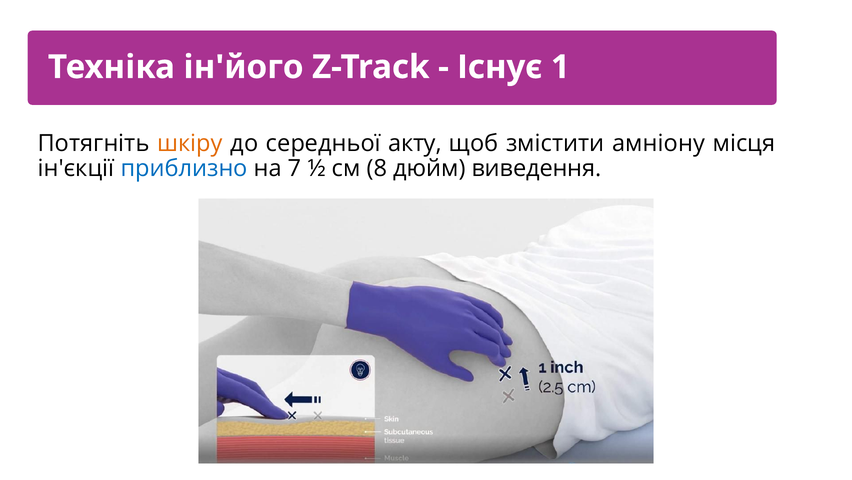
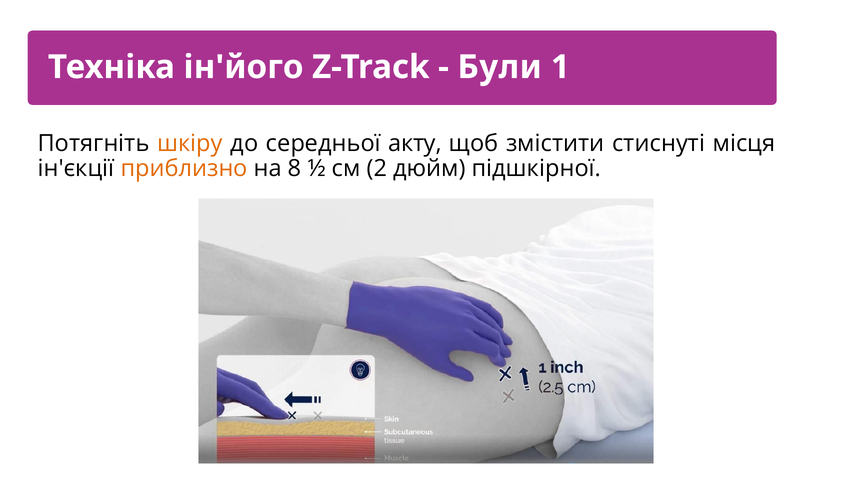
Існує: Існує -> Були (500, 67)
амніону: амніону -> стиснуті (659, 143)
приблизно colour: blue -> orange (184, 168)
7: 7 -> 8 (295, 168)
8: 8 -> 2 (377, 168)
виведення: виведення -> підшкірної (536, 168)
